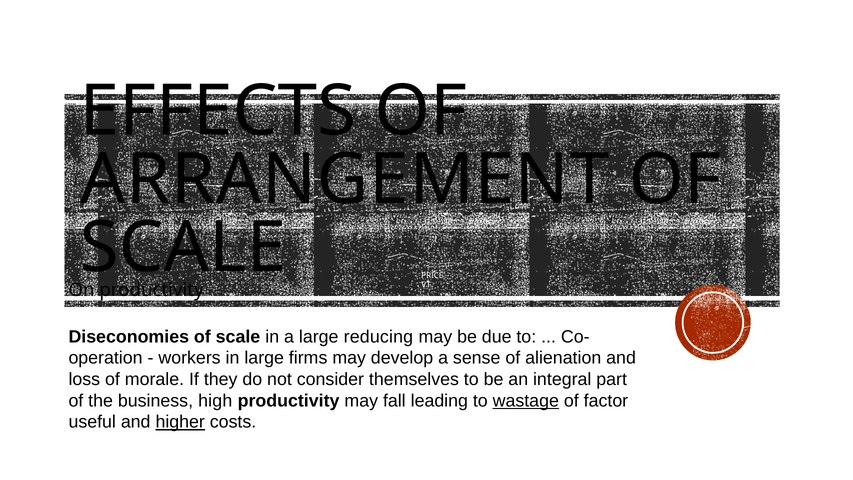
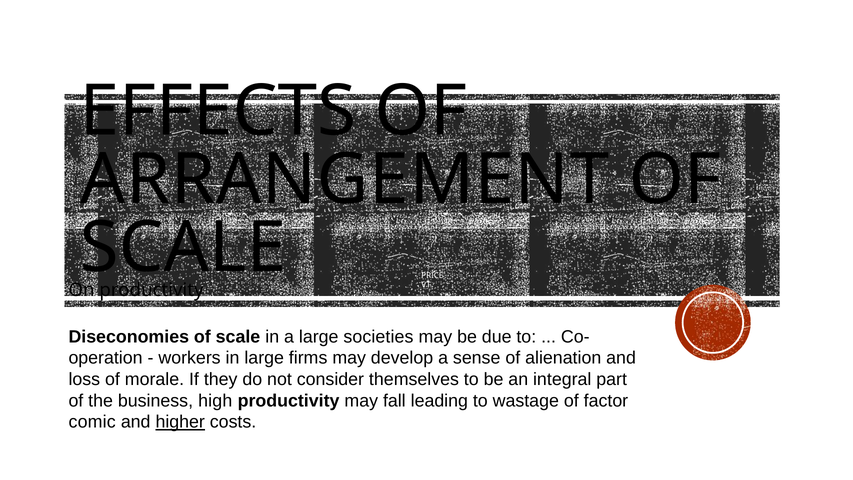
reducing: reducing -> societies (378, 337)
wastage underline: present -> none (526, 401)
useful: useful -> comic (92, 422)
